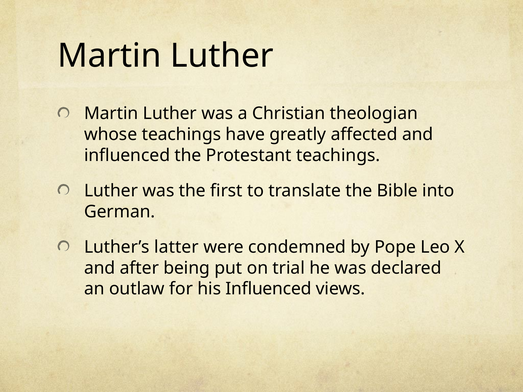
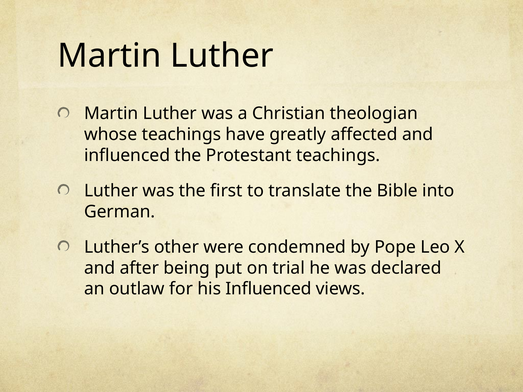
latter: latter -> other (176, 247)
